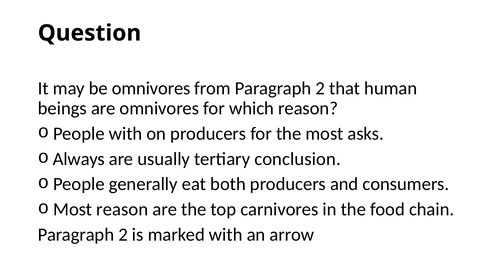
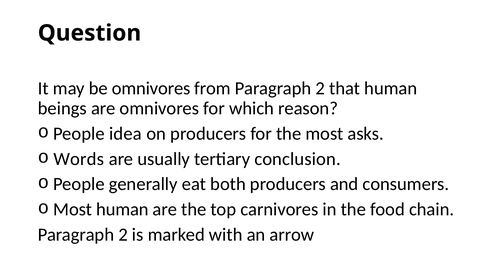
People with: with -> idea (125, 134)
Always: Always -> Words (79, 159)
Most reason: reason -> human (122, 209)
